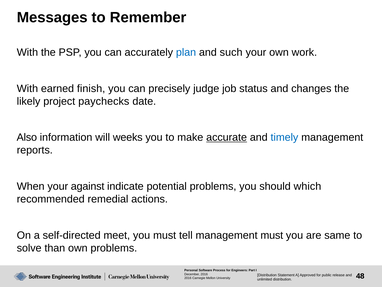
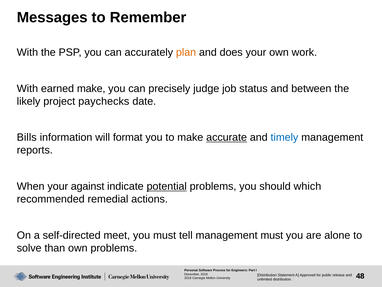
plan colour: blue -> orange (186, 52)
such: such -> does (231, 52)
earned finish: finish -> make (91, 88)
changes: changes -> between (311, 88)
Also: Also -> Bills (27, 137)
weeks: weeks -> format (128, 137)
potential underline: none -> present (167, 186)
same: same -> alone (337, 235)
